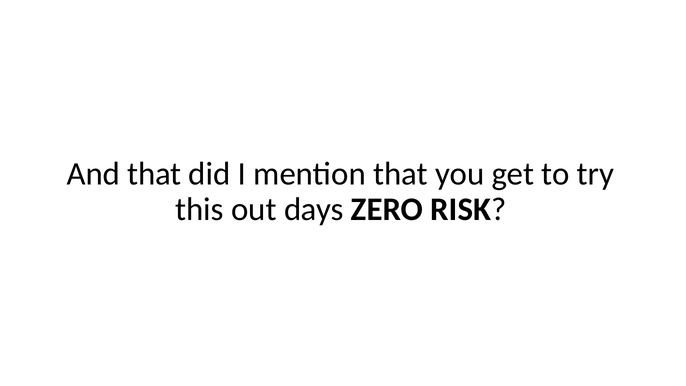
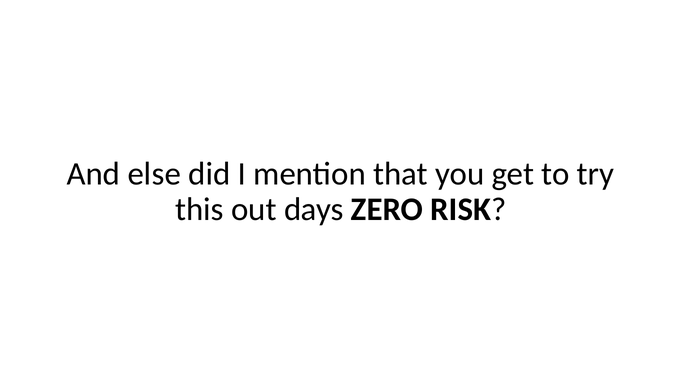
And that: that -> else (154, 174)
